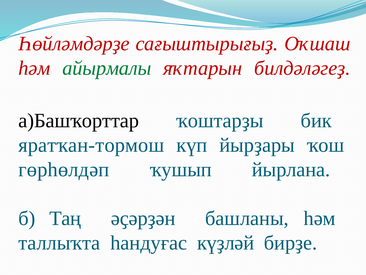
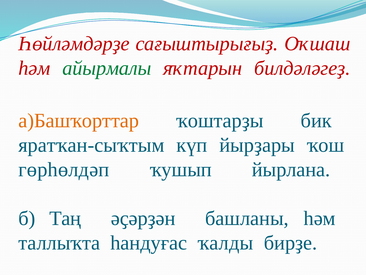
а)Башҡорттар colour: black -> orange (79, 120)
яратҡан-тормош: яратҡан-тормош -> яратҡан-сыҡтым (91, 145)
күҙләй: күҙләй -> ҡалды (225, 242)
